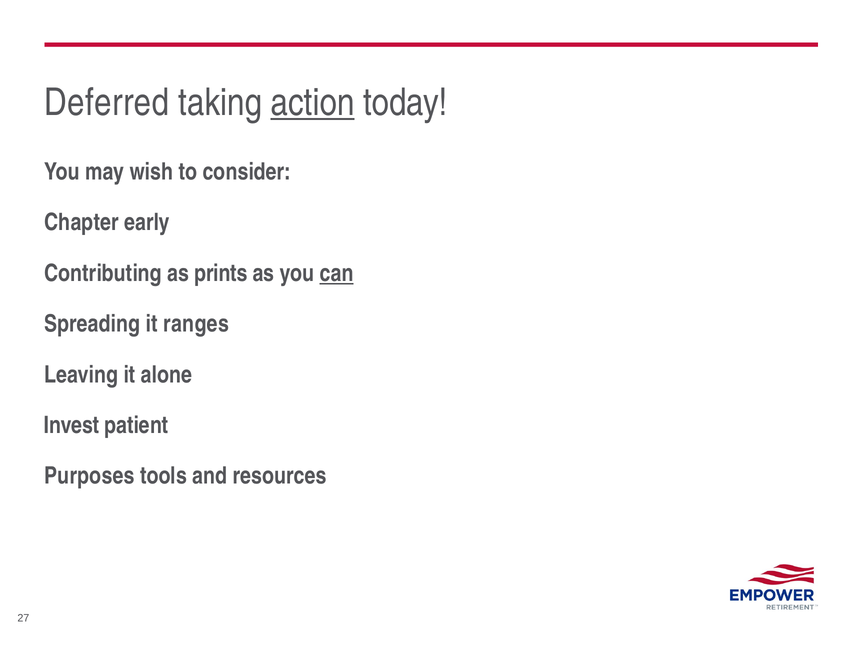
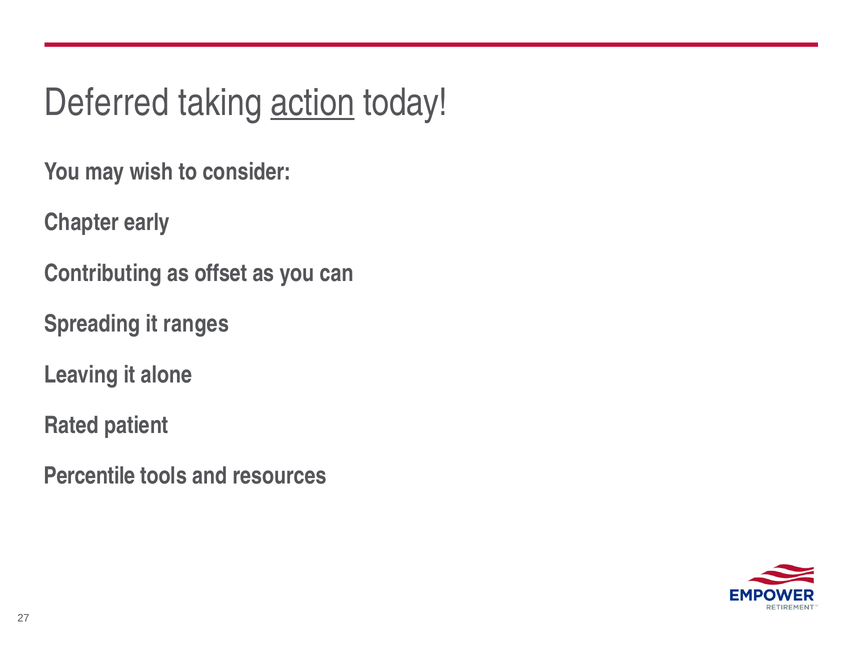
prints: prints -> offset (221, 273)
can underline: present -> none (337, 273)
Invest: Invest -> Rated (71, 425)
Purposes: Purposes -> Percentile (90, 476)
